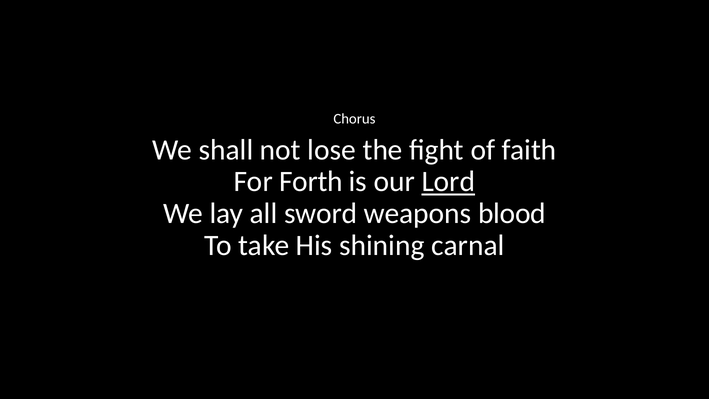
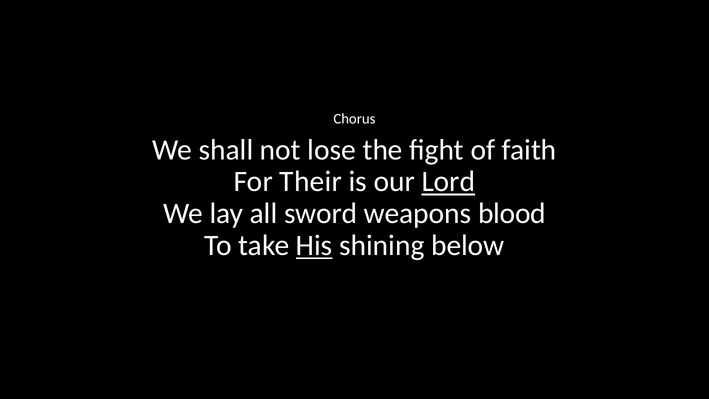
Forth: Forth -> Their (311, 182)
His underline: none -> present (314, 245)
carnal: carnal -> below (468, 245)
